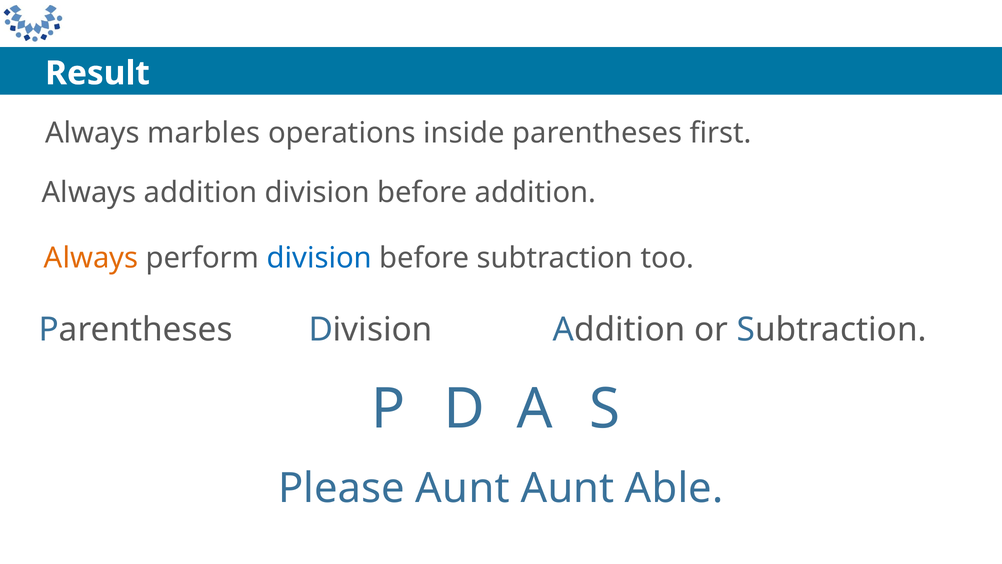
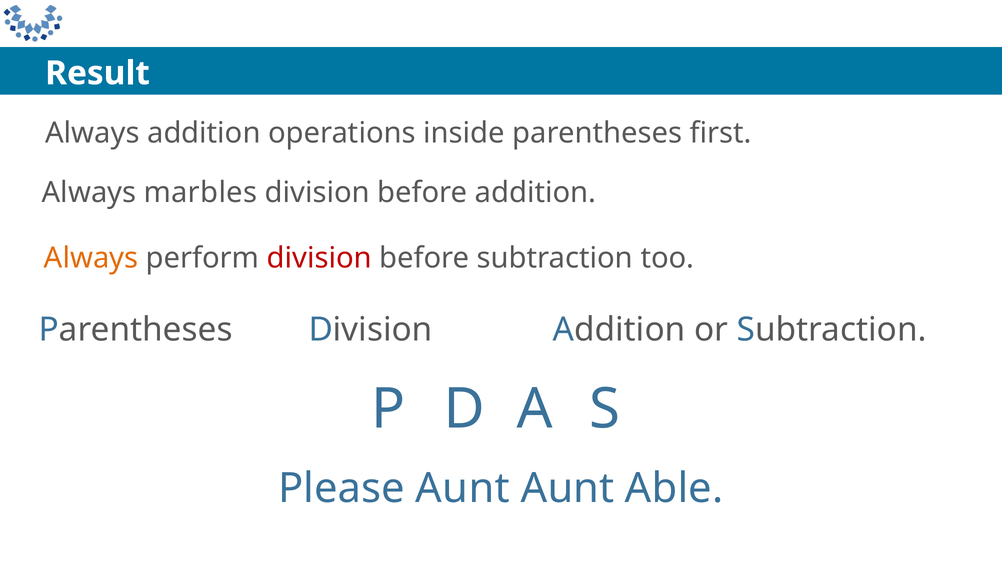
Always marbles: marbles -> addition (204, 133)
Always addition: addition -> marbles (200, 192)
division colour: blue -> red (319, 258)
